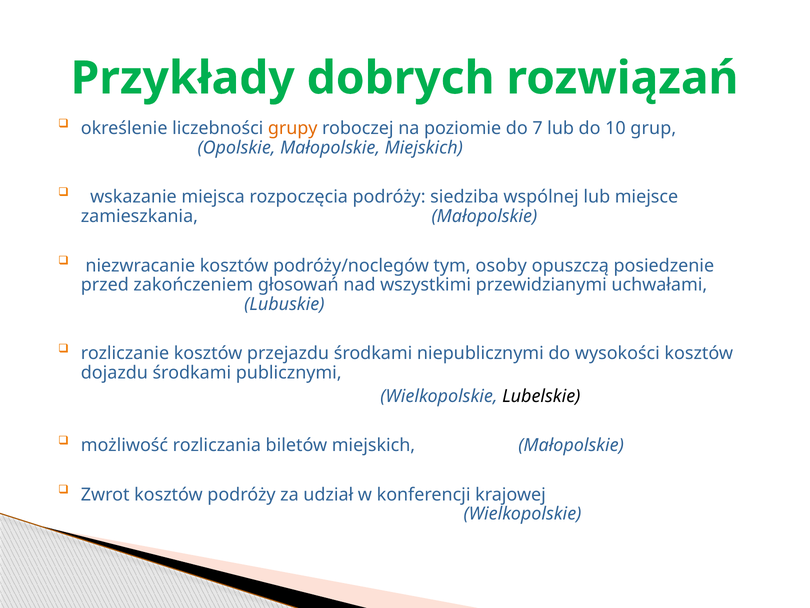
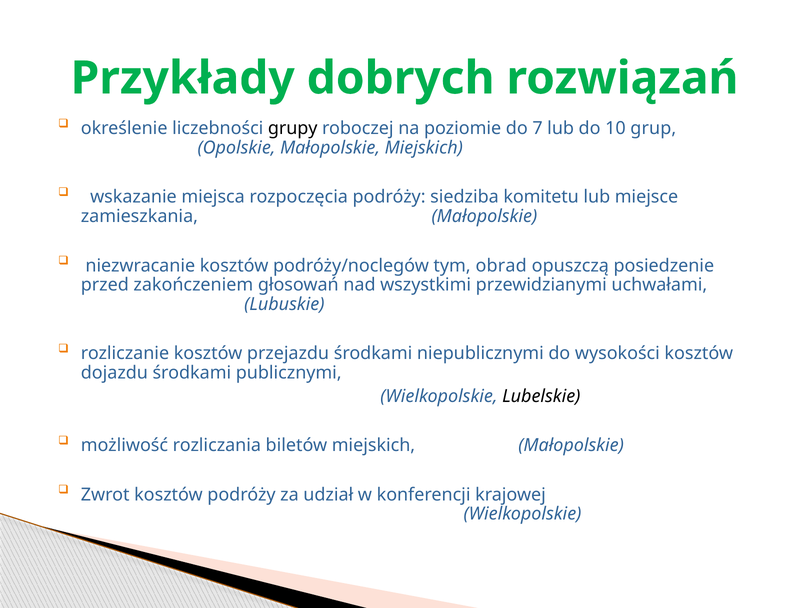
grupy colour: orange -> black (293, 128)
wspólnej: wspólnej -> komitetu (541, 197)
osoby: osoby -> obrad (501, 265)
